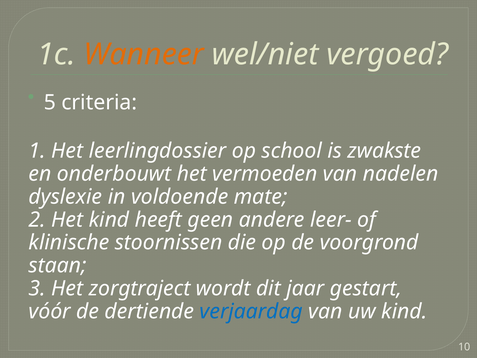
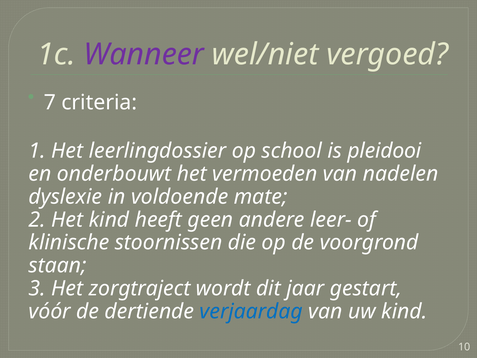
Wanneer colour: orange -> purple (144, 54)
5: 5 -> 7 (50, 102)
zwakste: zwakste -> pleidooi (384, 151)
